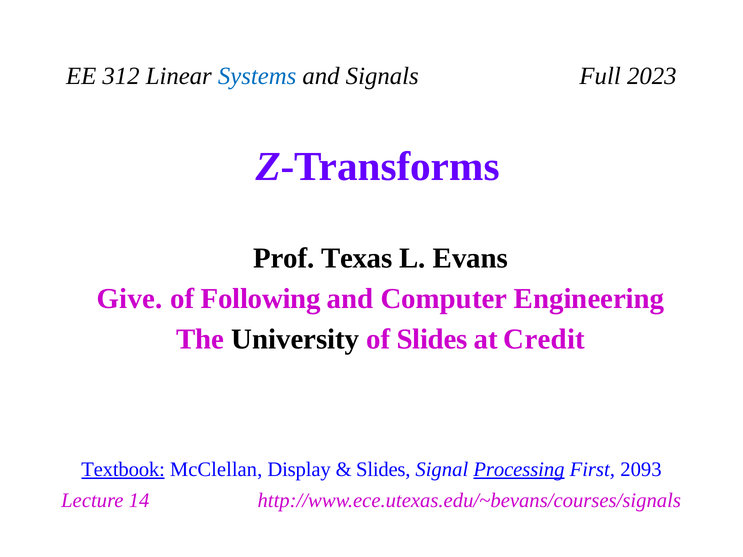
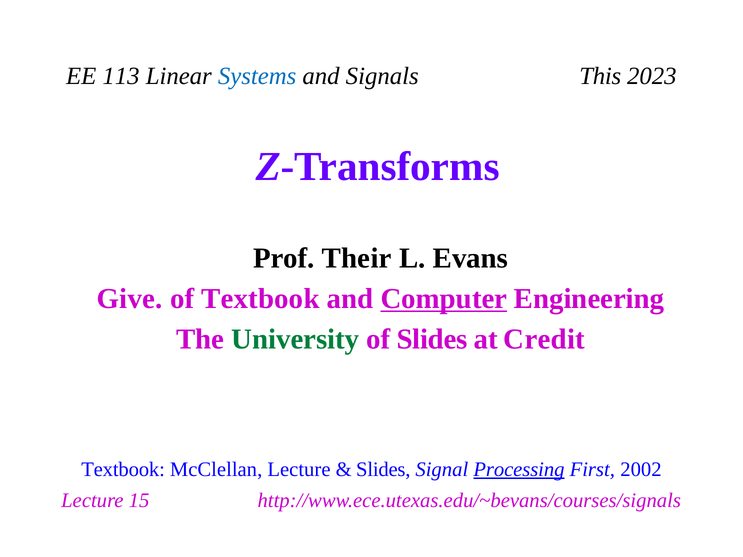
312: 312 -> 113 (121, 76)
Full: Full -> This (600, 76)
Texas: Texas -> Their (357, 258)
of Following: Following -> Textbook (260, 299)
Computer underline: none -> present (444, 299)
University colour: black -> green (295, 339)
Textbook underline: present -> none (123, 469)
McClellan Display: Display -> Lecture (299, 469)
2093: 2093 -> 2002 (641, 469)
14: 14 -> 15 (139, 500)
